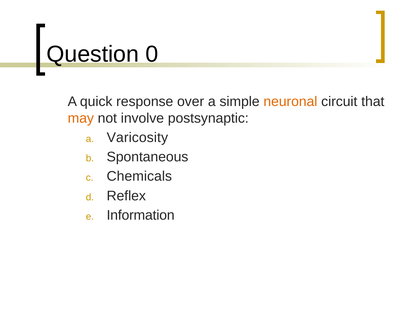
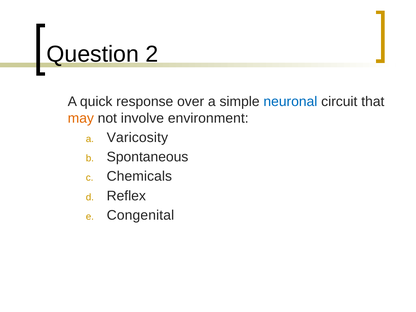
0: 0 -> 2 (152, 54)
neuronal colour: orange -> blue (290, 102)
postsynaptic: postsynaptic -> environment (208, 118)
Information: Information -> Congenital (140, 215)
